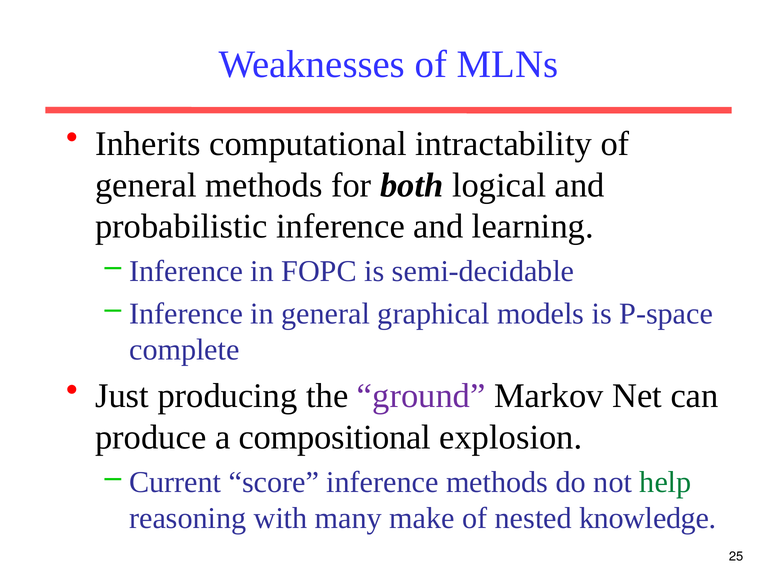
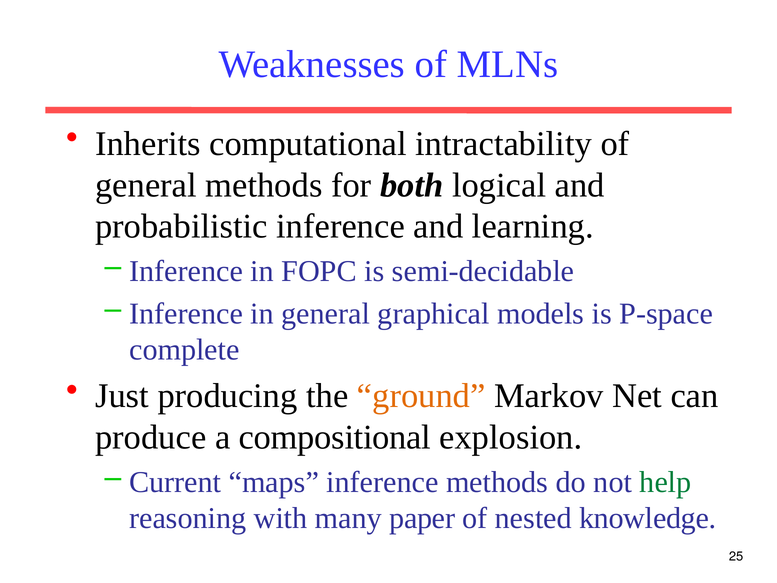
ground colour: purple -> orange (421, 396)
score: score -> maps (274, 482)
make: make -> paper (422, 518)
